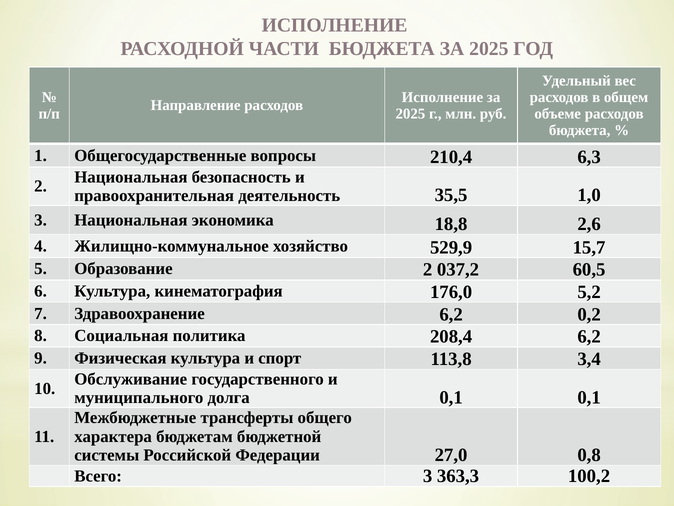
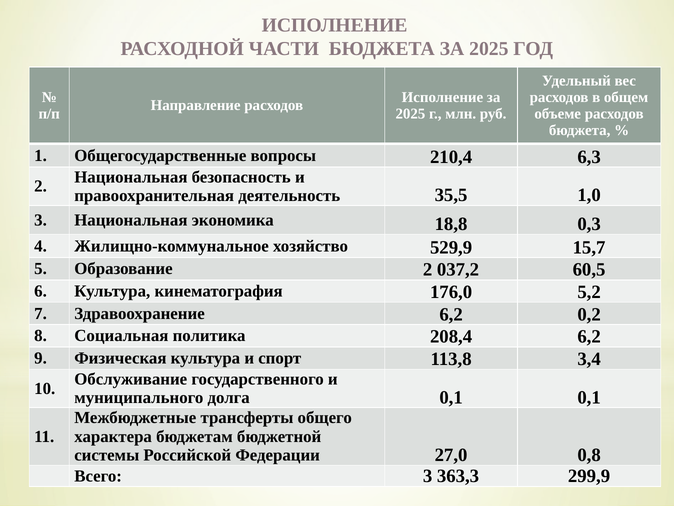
2,6: 2,6 -> 0,3 (589, 224)
100,2: 100,2 -> 299,9 (589, 476)
